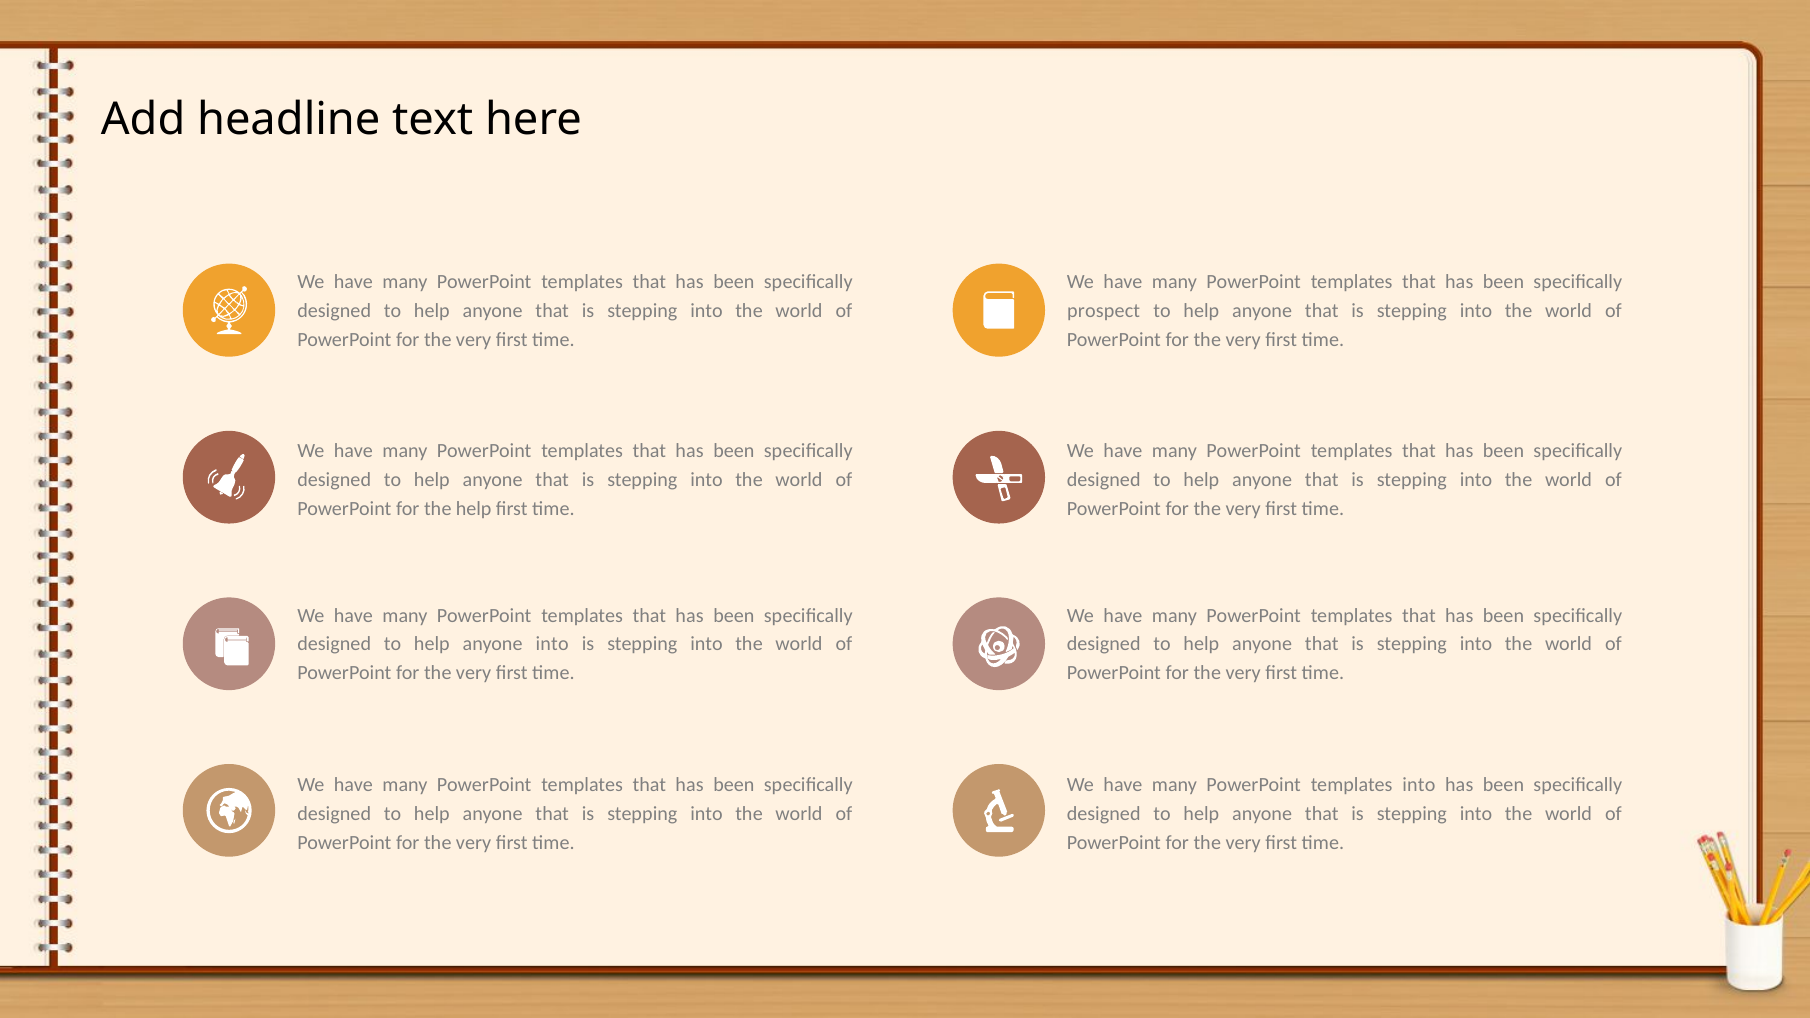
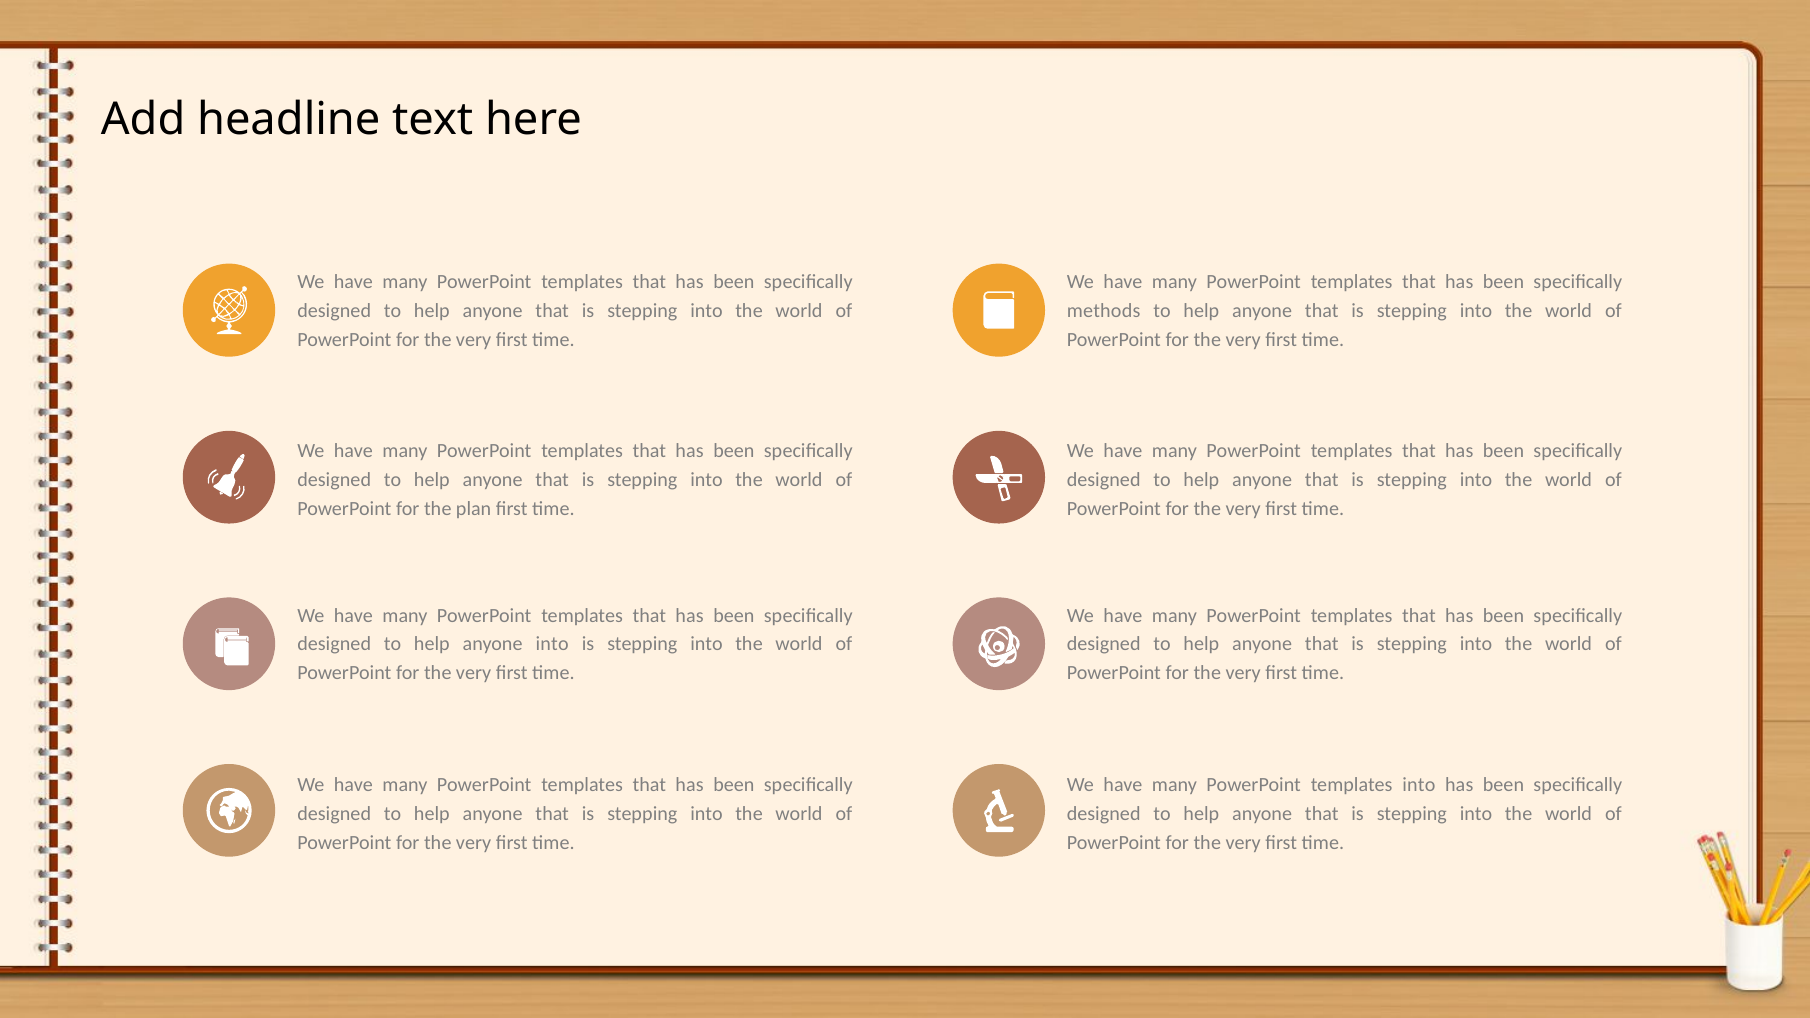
prospect: prospect -> methods (1104, 311)
the help: help -> plan (474, 509)
